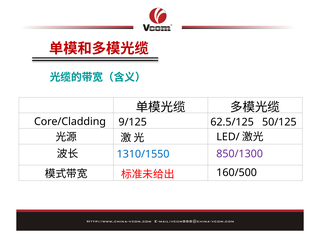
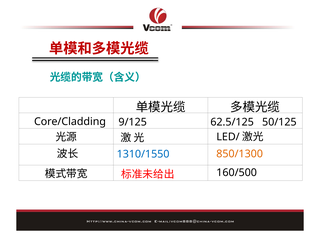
850/1300 colour: purple -> orange (240, 154)
